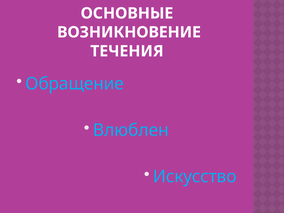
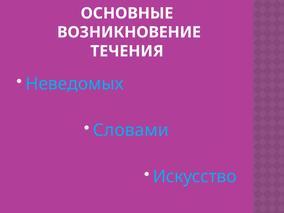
Обращение: Обращение -> Неведомых (75, 84)
Влюблен: Влюблен -> Словами (131, 130)
